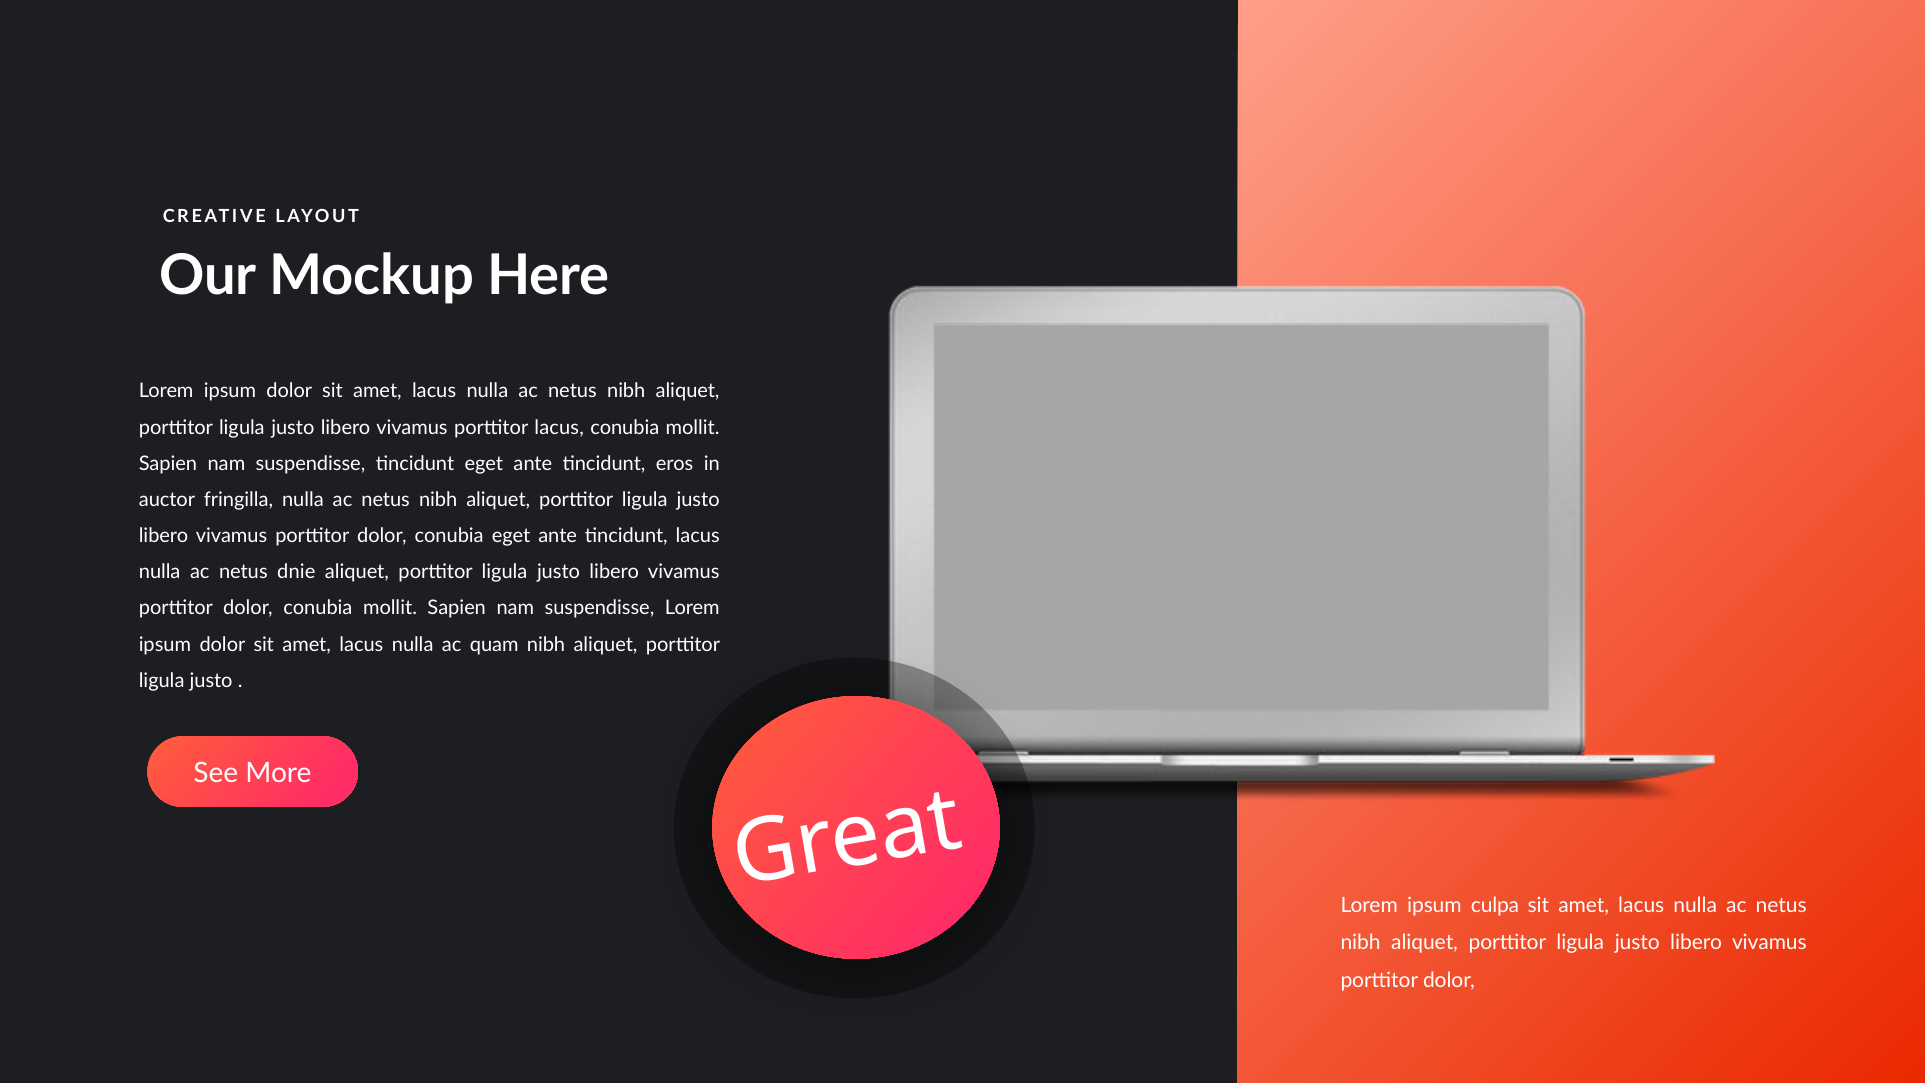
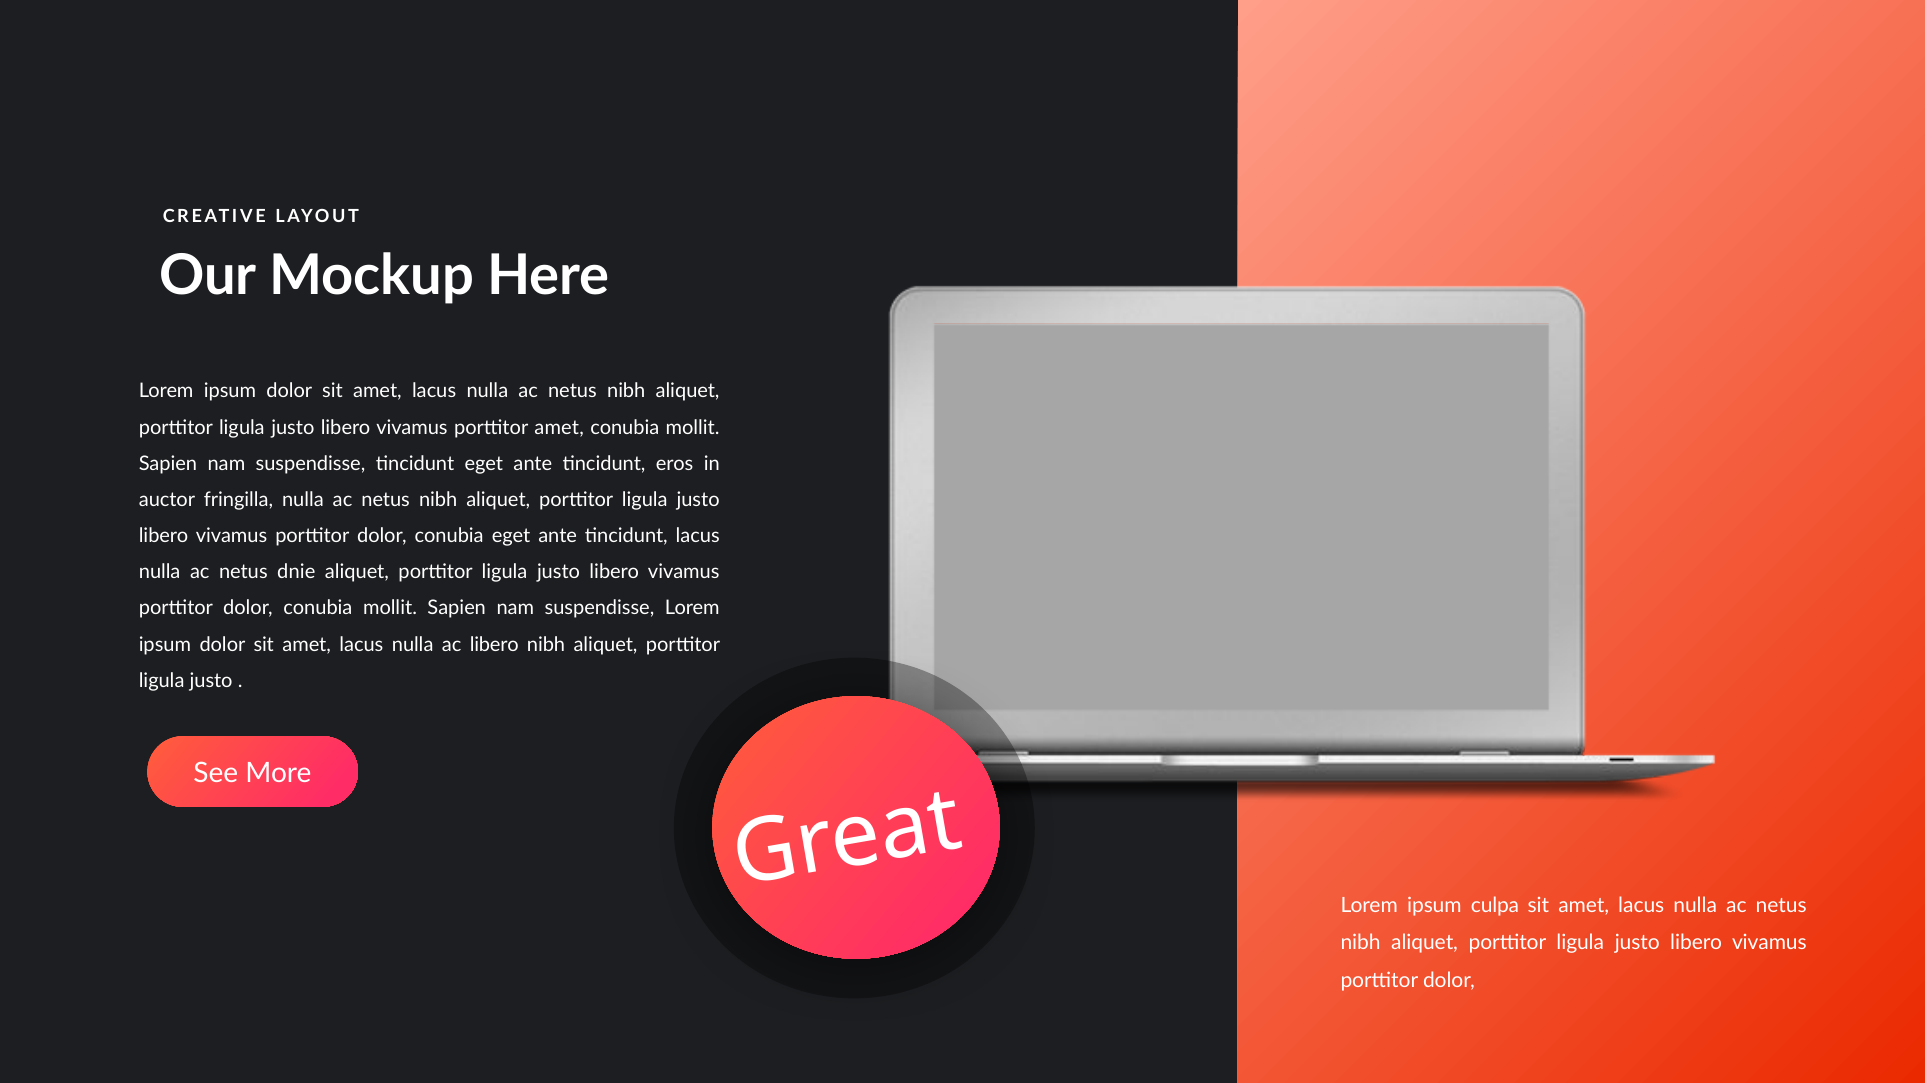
porttitor lacus: lacus -> amet (559, 427)
ac quam: quam -> libero (494, 644)
